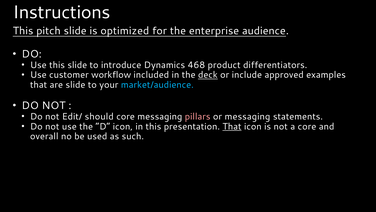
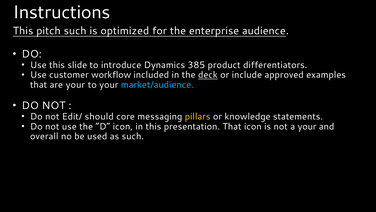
pitch slide: slide -> such (75, 31)
468: 468 -> 385 (196, 65)
are slide: slide -> your (75, 85)
pillars colour: pink -> yellow (198, 116)
or messaging: messaging -> knowledge (248, 116)
That underline: present -> none (232, 126)
a core: core -> your (307, 126)
